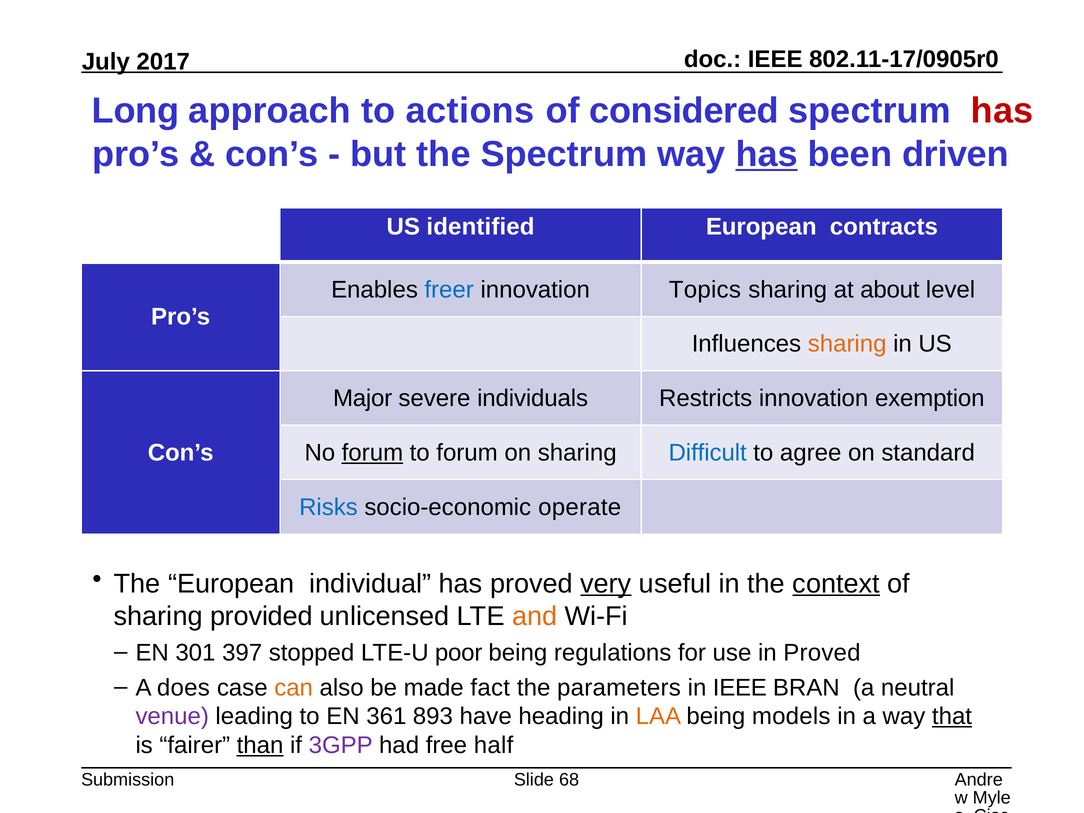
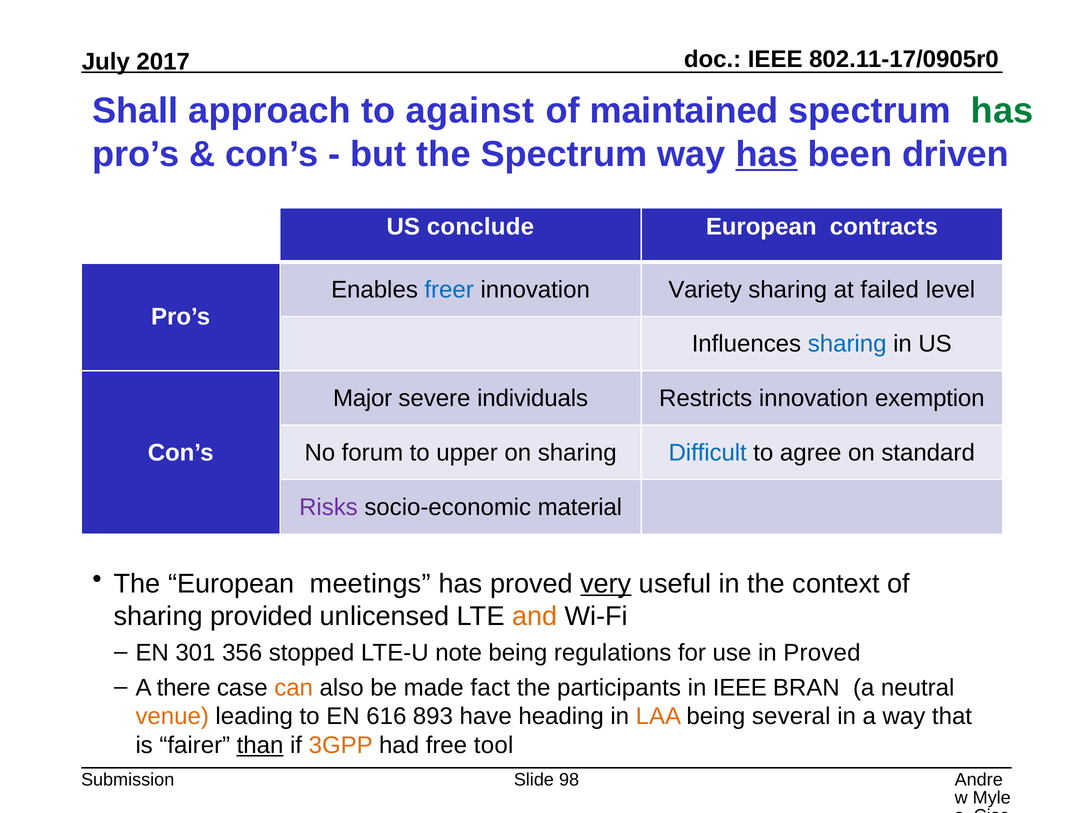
Long: Long -> Shall (135, 111)
actions: actions -> against (470, 111)
considered: considered -> maintained (684, 111)
has colour: red -> green (1002, 111)
identified: identified -> conclude (480, 227)
Topics: Topics -> Variety (705, 290)
about: about -> failed (890, 290)
sharing colour: orange -> blue (847, 344)
forum underline: present -> none (372, 453)
to forum: forum -> upper (467, 453)
Risks colour: blue -> purple (328, 507)
operate: operate -> material (580, 507)
individual: individual -> meetings (370, 584)
context underline: present -> none (836, 584)
397: 397 -> 356 (242, 653)
poor: poor -> note (459, 653)
does: does -> there (184, 688)
parameters: parameters -> participants (619, 688)
venue colour: purple -> orange (172, 717)
361: 361 -> 616 (386, 717)
models: models -> several (791, 717)
that underline: present -> none (952, 717)
3GPP colour: purple -> orange (341, 745)
half: half -> tool (494, 745)
68: 68 -> 98 (569, 780)
